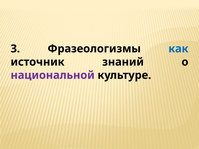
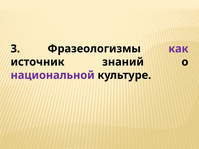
как colour: blue -> purple (178, 49)
